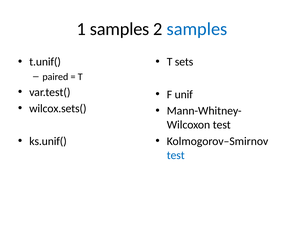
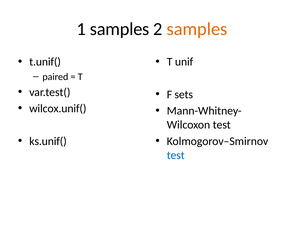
samples colour: blue -> orange (197, 29)
sets: sets -> unif (184, 62)
unif: unif -> sets (184, 95)
wilcox.sets(: wilcox.sets( -> wilcox.unif( (58, 109)
